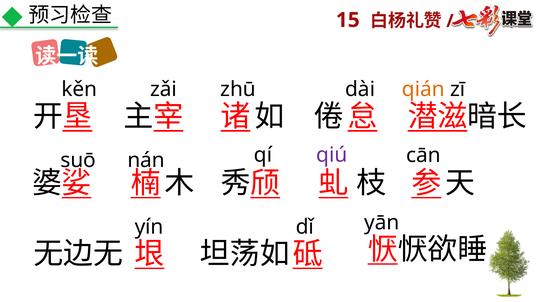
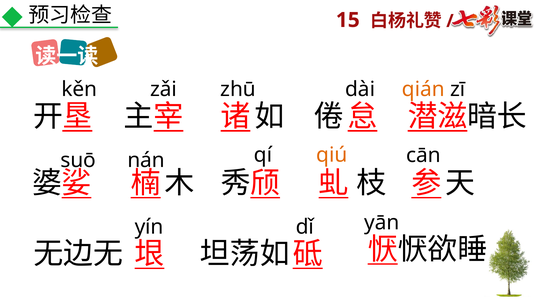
qiú colour: purple -> orange (332, 155)
